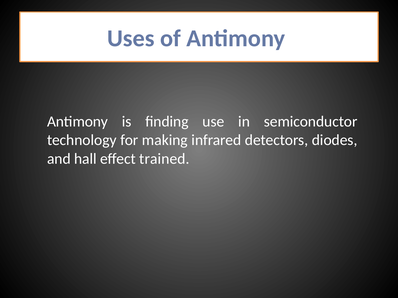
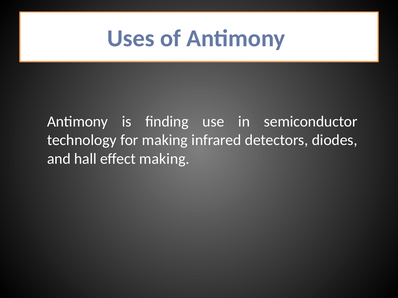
effect trained: trained -> making (164, 159)
